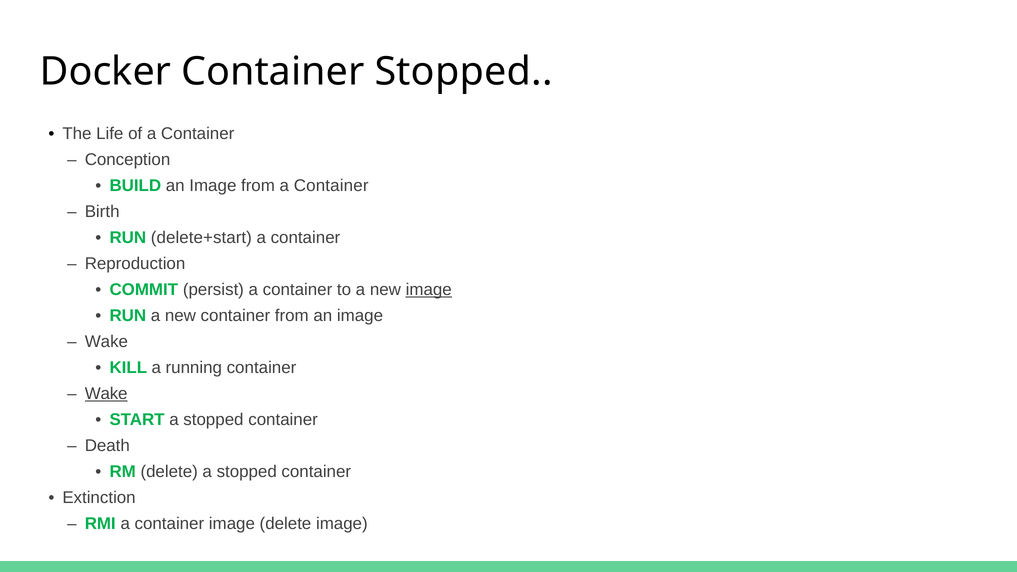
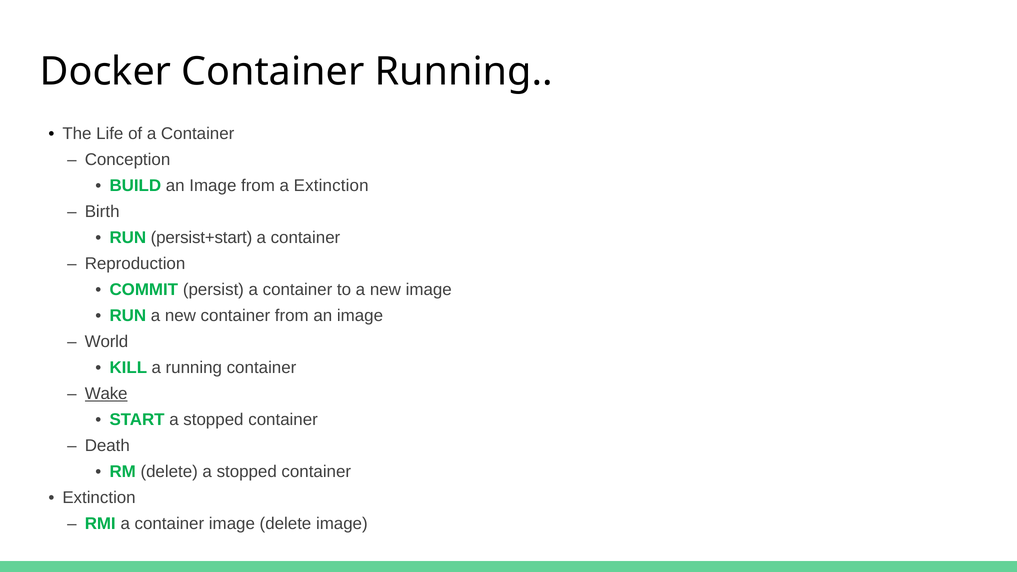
Container Stopped: Stopped -> Running (464, 72)
from a Container: Container -> Extinction (331, 186)
delete+start: delete+start -> persist+start (201, 238)
image underline: present -> none (429, 290)
Wake: Wake -> World (106, 342)
